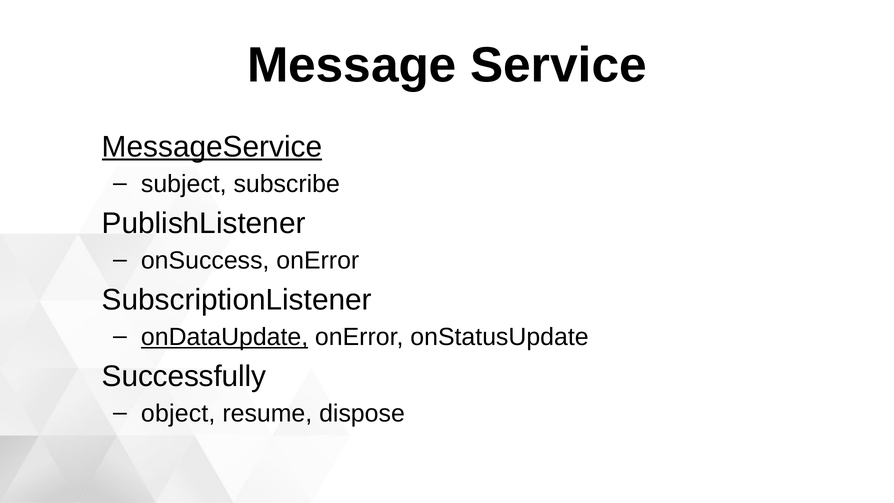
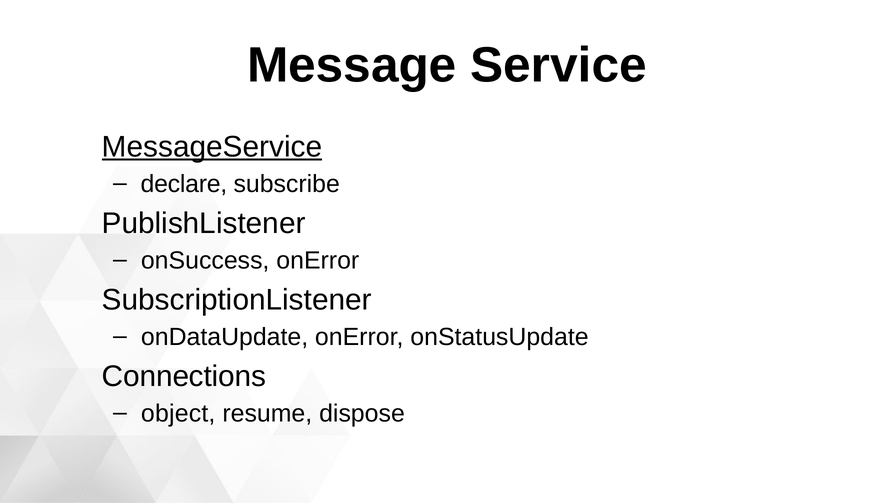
subject: subject -> declare (184, 184)
onDataUpdate underline: present -> none (225, 337)
Successfully: Successfully -> Connections (184, 376)
